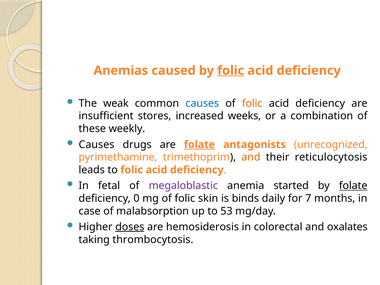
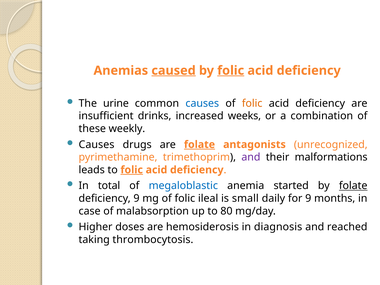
caused underline: none -> present (174, 71)
weak: weak -> urine (116, 103)
stores: stores -> drinks (155, 116)
and colour: orange -> purple (251, 157)
reticulocytosis: reticulocytosis -> malformations (331, 157)
folic underline: none -> present (132, 170)
fetal: fetal -> total (109, 186)
megaloblastic colour: purple -> blue (183, 186)
deficiency 0: 0 -> 9 (137, 198)
skin: skin -> ileal (208, 198)
binds: binds -> small (245, 198)
for 7: 7 -> 9 (308, 198)
53: 53 -> 80 (226, 211)
doses underline: present -> none (130, 227)
colorectal: colorectal -> diagnosis (278, 227)
oxalates: oxalates -> reached (347, 227)
